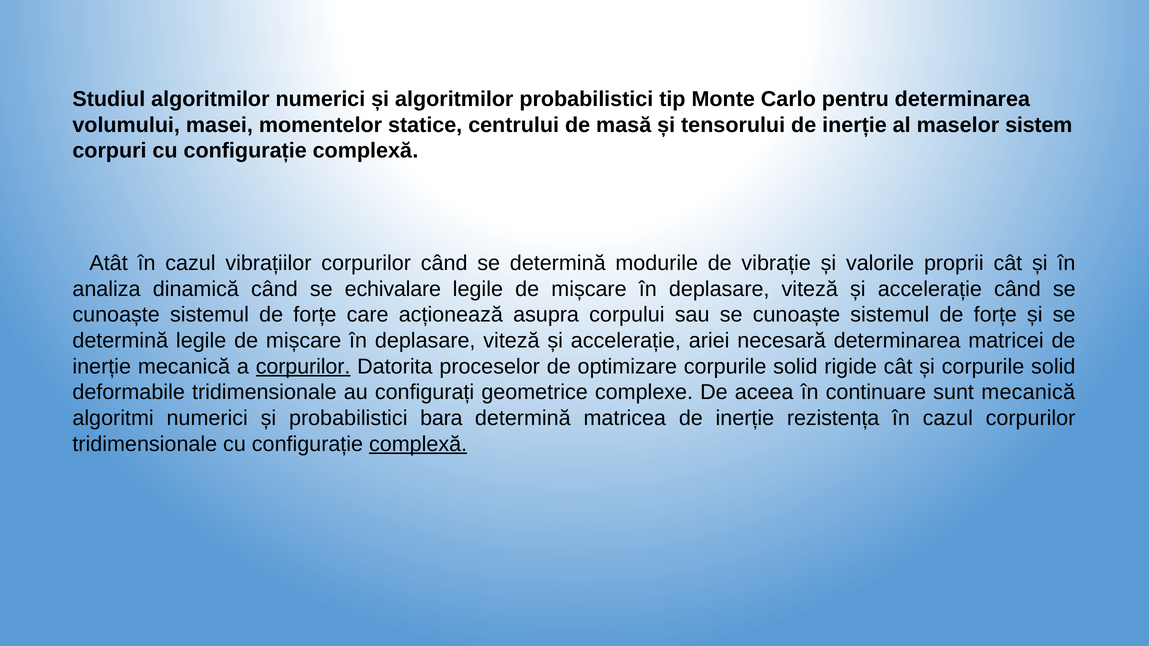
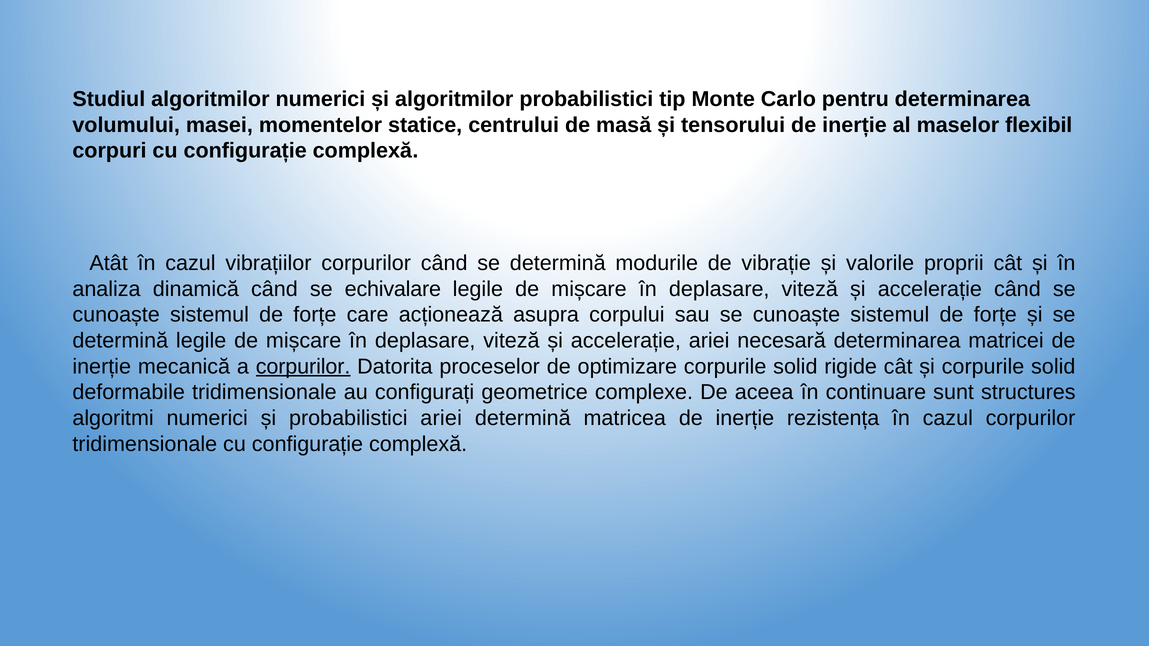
sistem: sistem -> flexibil (1039, 125)
sunt mecanică: mecanică -> structures (1028, 393)
probabilistici bara: bara -> ariei (441, 418)
complexă underline: present -> none (418, 444)
